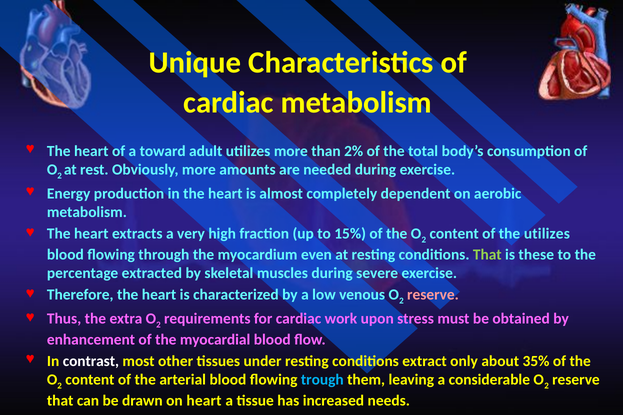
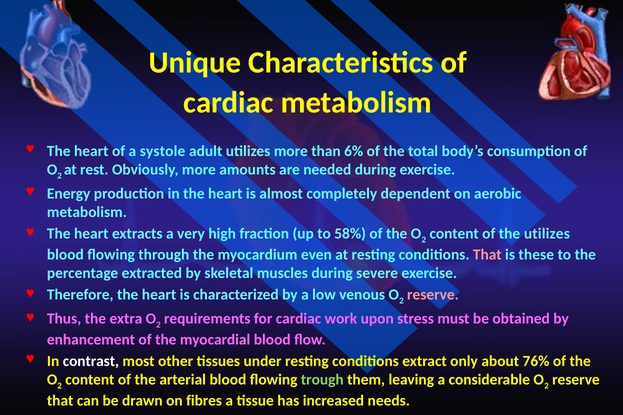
toward: toward -> systole (163, 151)
2%: 2% -> 6% (354, 151)
15%: 15% -> 58% (350, 234)
That colour: light green -> pink (487, 255)
35%: 35% -> 76% (536, 362)
trough colour: light blue -> light green (322, 380)
on heart: heart -> fibres (204, 401)
